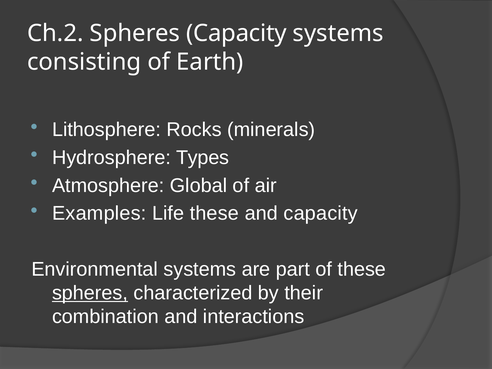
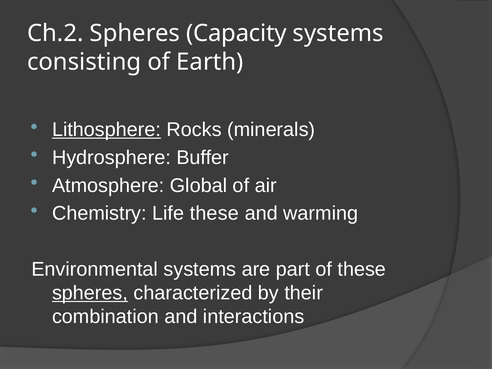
Lithosphere underline: none -> present (107, 130)
Types: Types -> Buffer (203, 158)
Examples: Examples -> Chemistry (99, 213)
and capacity: capacity -> warming (321, 213)
